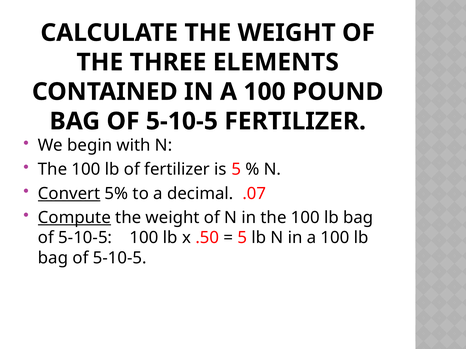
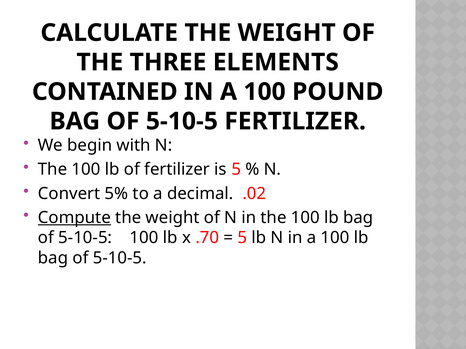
Convert underline: present -> none (69, 194)
.07: .07 -> .02 (254, 194)
.50: .50 -> .70 (207, 238)
